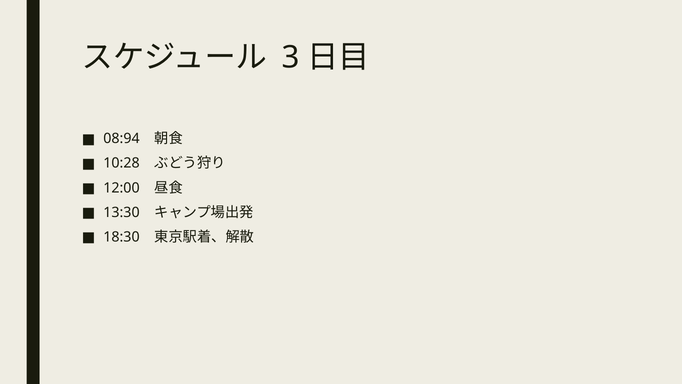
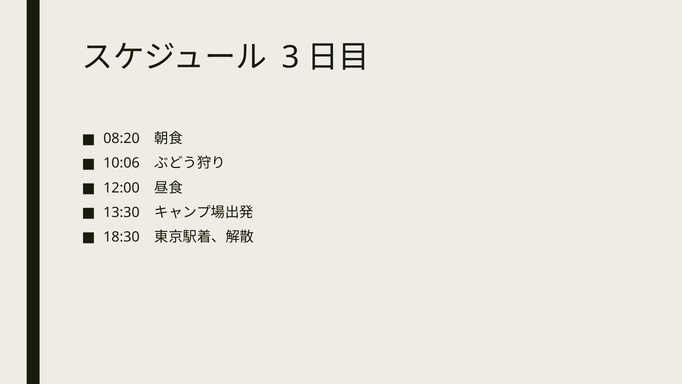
08:94: 08:94 -> 08:20 (121, 139)
10:28: 10:28 -> 10:06 (121, 163)
